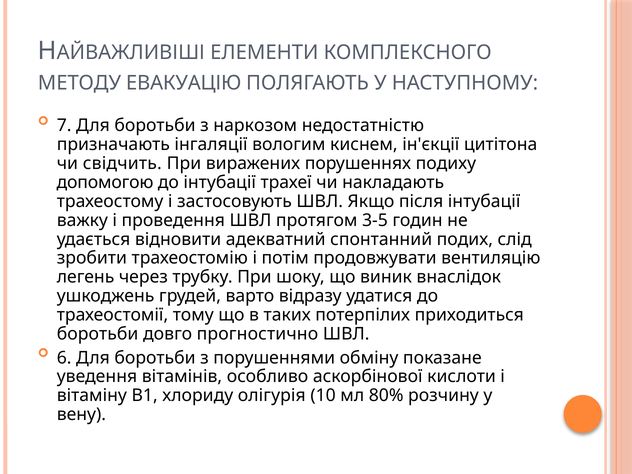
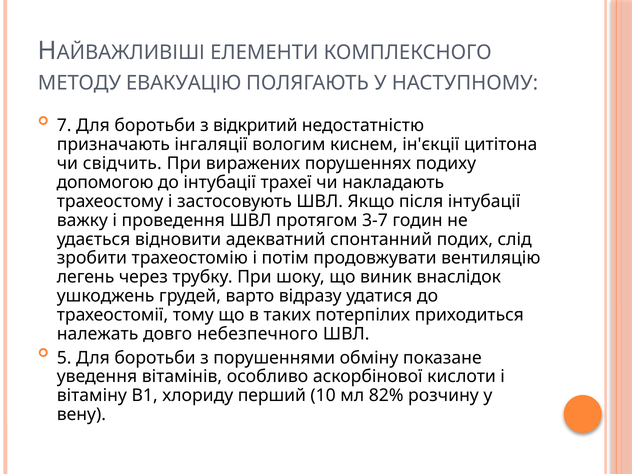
наркозом: наркозом -> відкритий (255, 125)
3-5: 3-5 -> 3-7 (375, 220)
боротьби: боротьби -> належать (98, 334)
прогностично: прогностично -> небезпечного (257, 334)
6: 6 -> 5 (64, 358)
олігурія: олігурія -> перший (272, 396)
80%: 80% -> 82% (386, 396)
